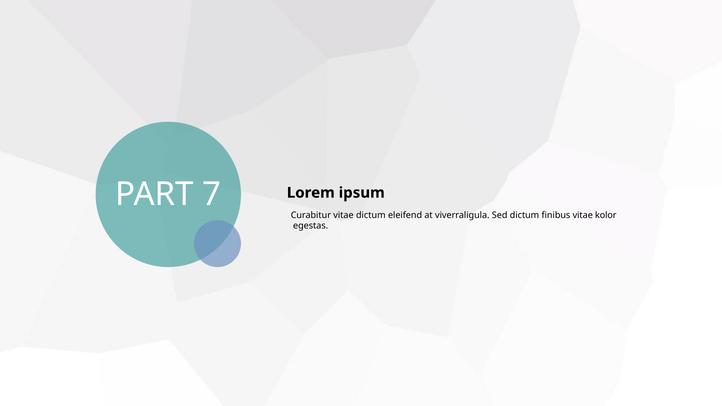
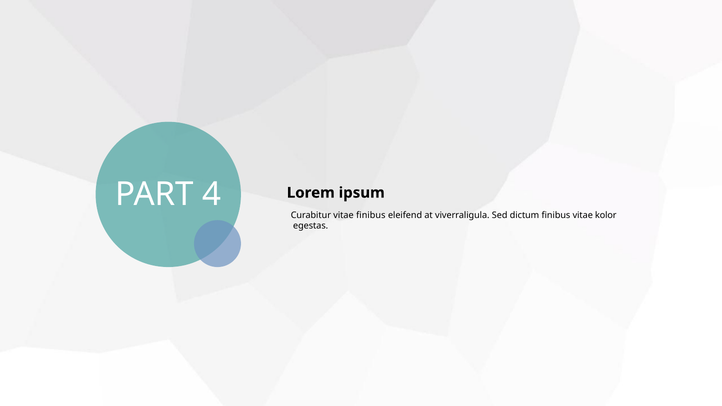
7: 7 -> 4 (212, 194)
vitae dictum: dictum -> finibus (371, 215)
